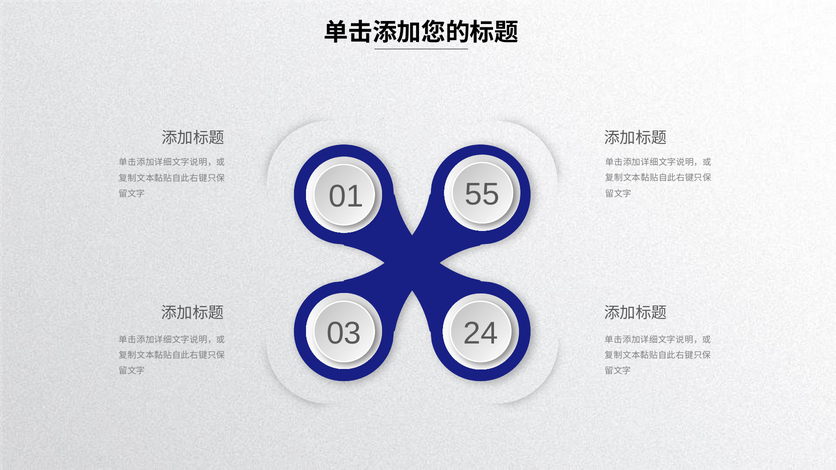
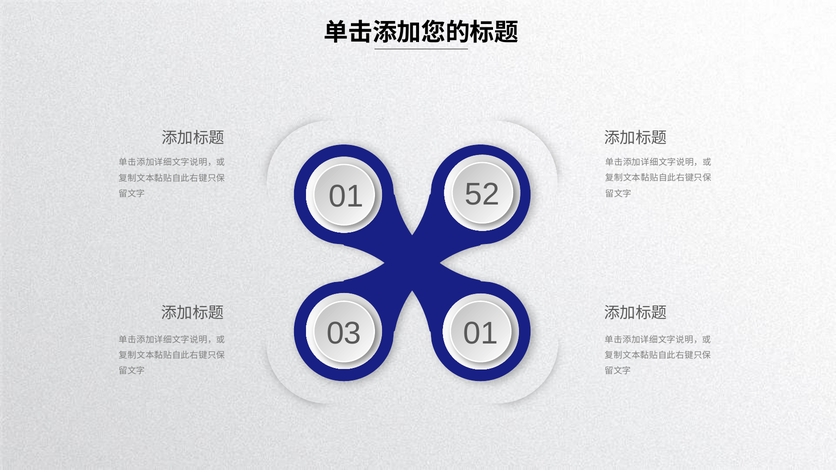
55: 55 -> 52 (482, 195)
03 24: 24 -> 01 (481, 333)
